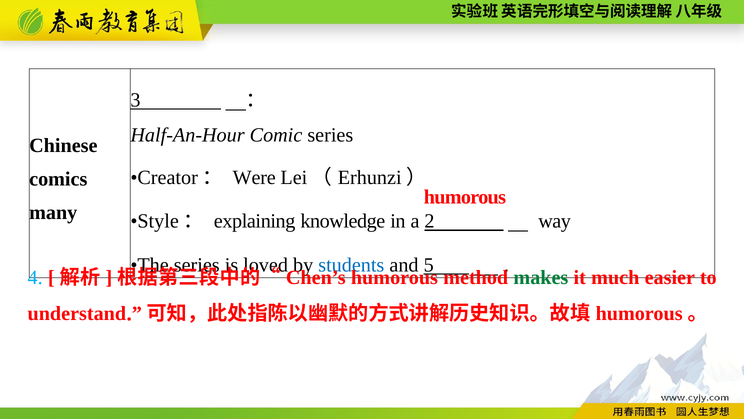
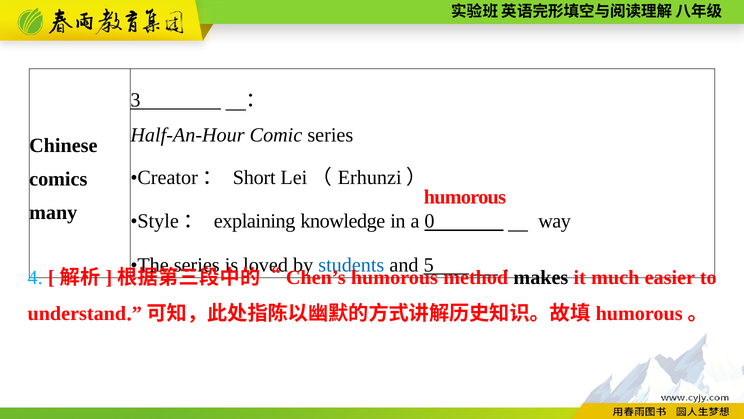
Were: Were -> Short (254, 177)
2: 2 -> 0 (430, 221)
makes colour: green -> black (541, 277)
